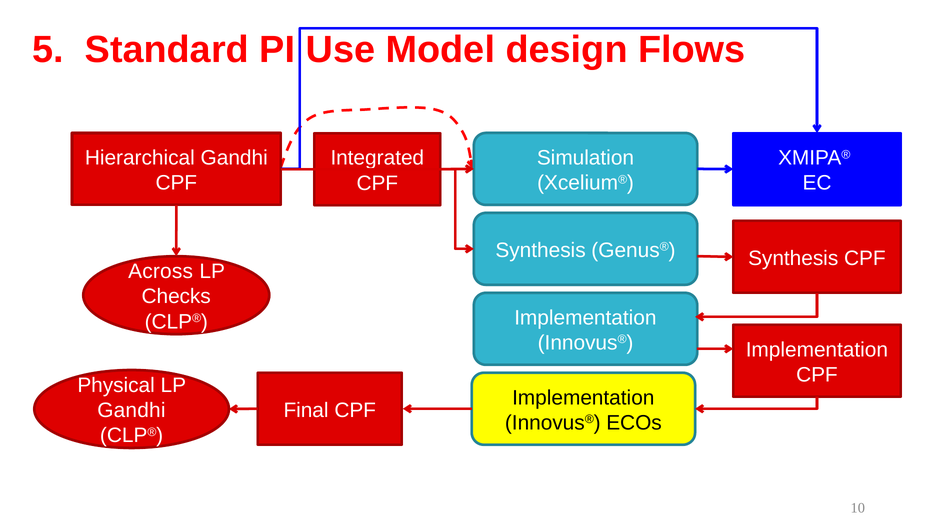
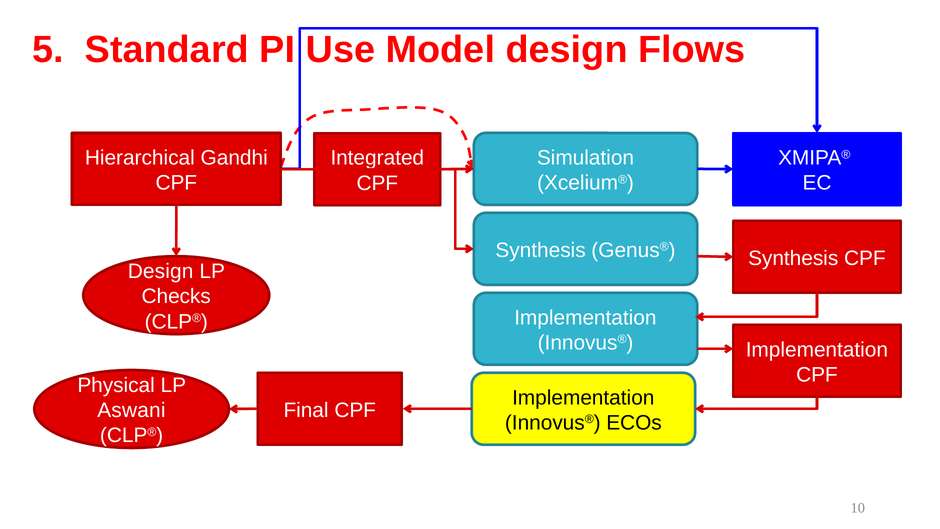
Across: Across -> Design (161, 271)
Gandhi: Gandhi -> Aswani (131, 410)
